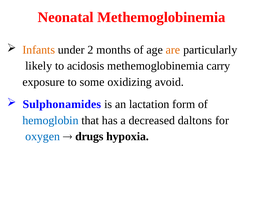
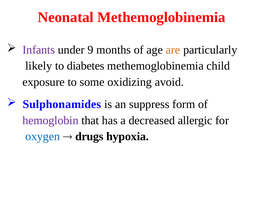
Infants colour: orange -> purple (39, 50)
2: 2 -> 9 (90, 50)
acidosis: acidosis -> diabetes (86, 66)
carry: carry -> child (218, 66)
lactation: lactation -> suppress (149, 104)
hemoglobin colour: blue -> purple (50, 120)
daltons: daltons -> allergic (195, 120)
